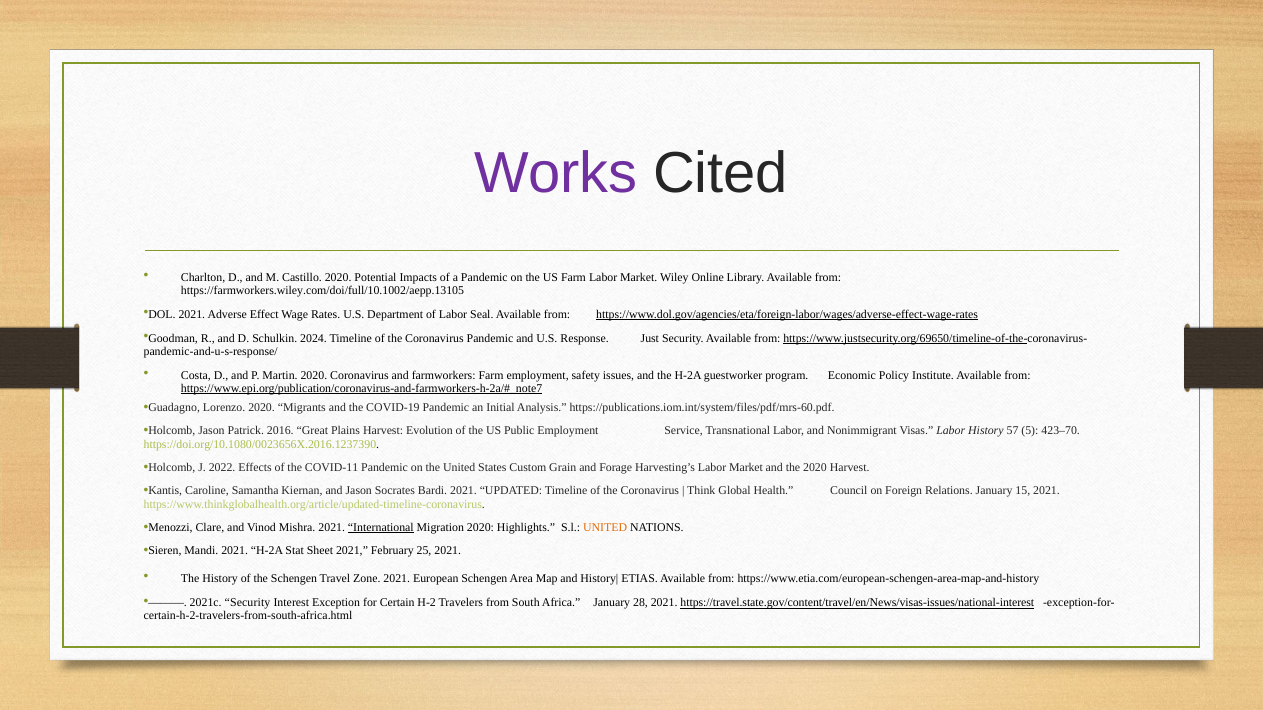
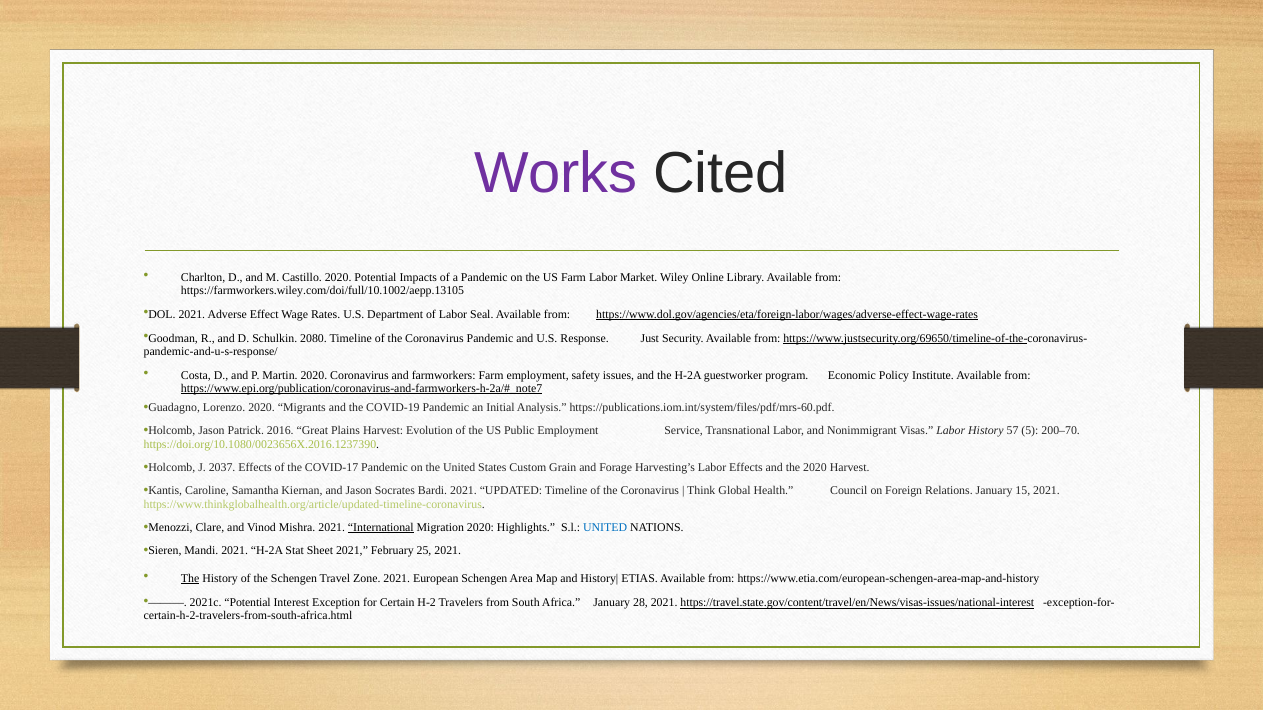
2024: 2024 -> 2080 (314, 339)
423–70: 423–70 -> 200–70 (1061, 431)
2022: 2022 -> 2037 (222, 468)
COVID-11: COVID-11 -> COVID-17 (332, 468)
Harvesting’s Labor Market: Market -> Effects (746, 468)
UNITED colour: orange -> blue (605, 528)
The underline: none -> present (190, 579)
2021c Security: Security -> Potential (248, 603)
